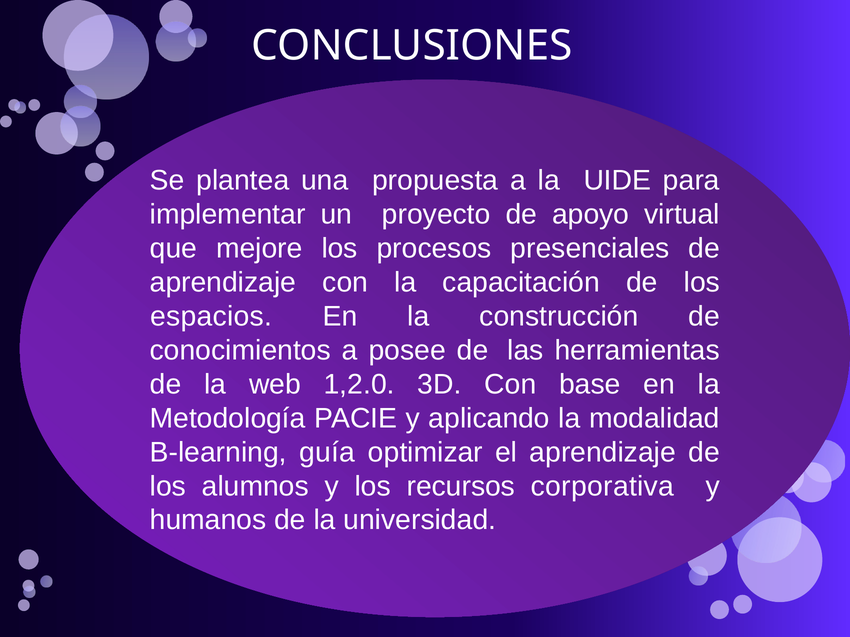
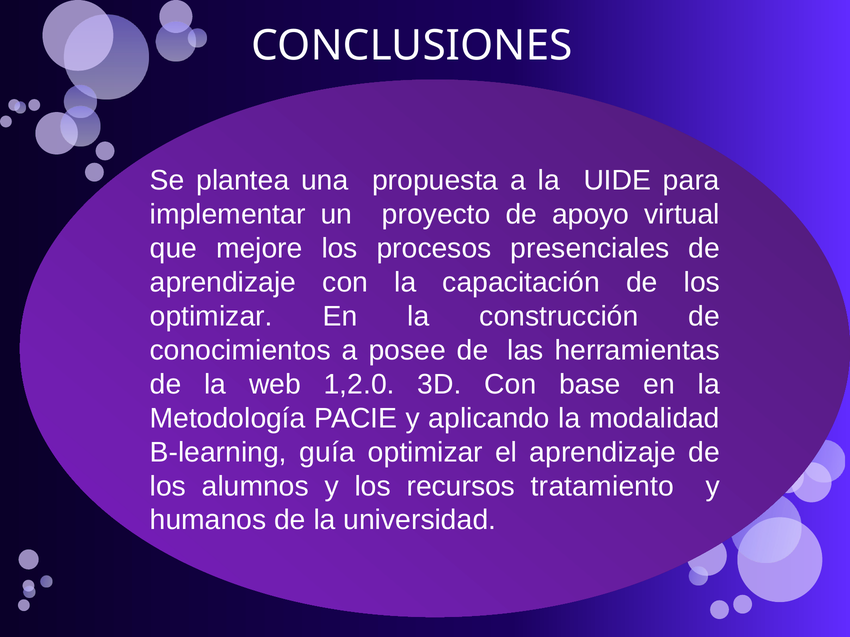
espacios: espacios -> optimizar (211, 317)
corporativa: corporativa -> tratamiento (603, 487)
